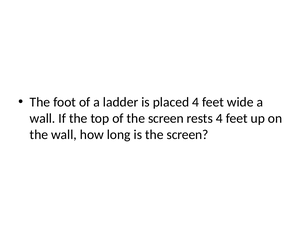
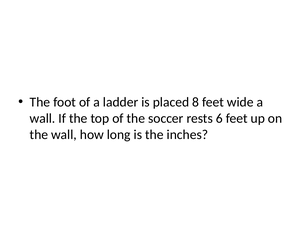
placed 4: 4 -> 8 (196, 102)
of the screen: screen -> soccer (166, 118)
rests 4: 4 -> 6 (219, 118)
is the screen: screen -> inches (187, 134)
